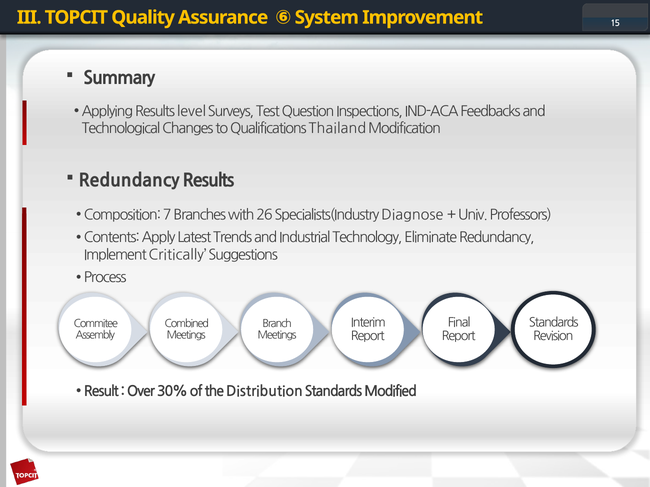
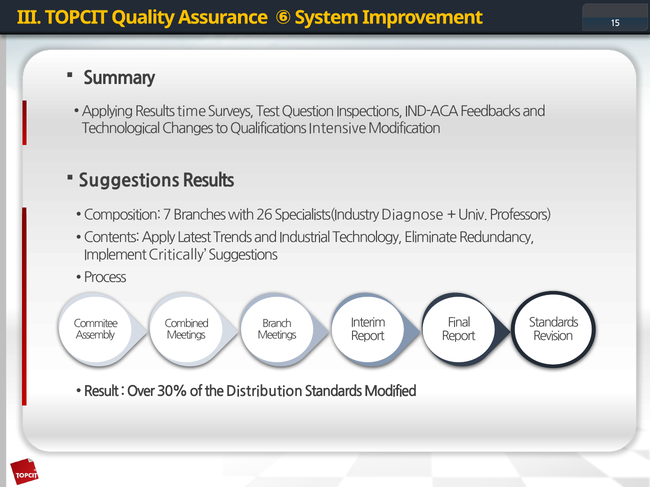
level: level -> time (191, 112)
Thailand: Thailand -> Intensive (338, 129)
Redundancy: Redundancy -> Suggestions (129, 181)
